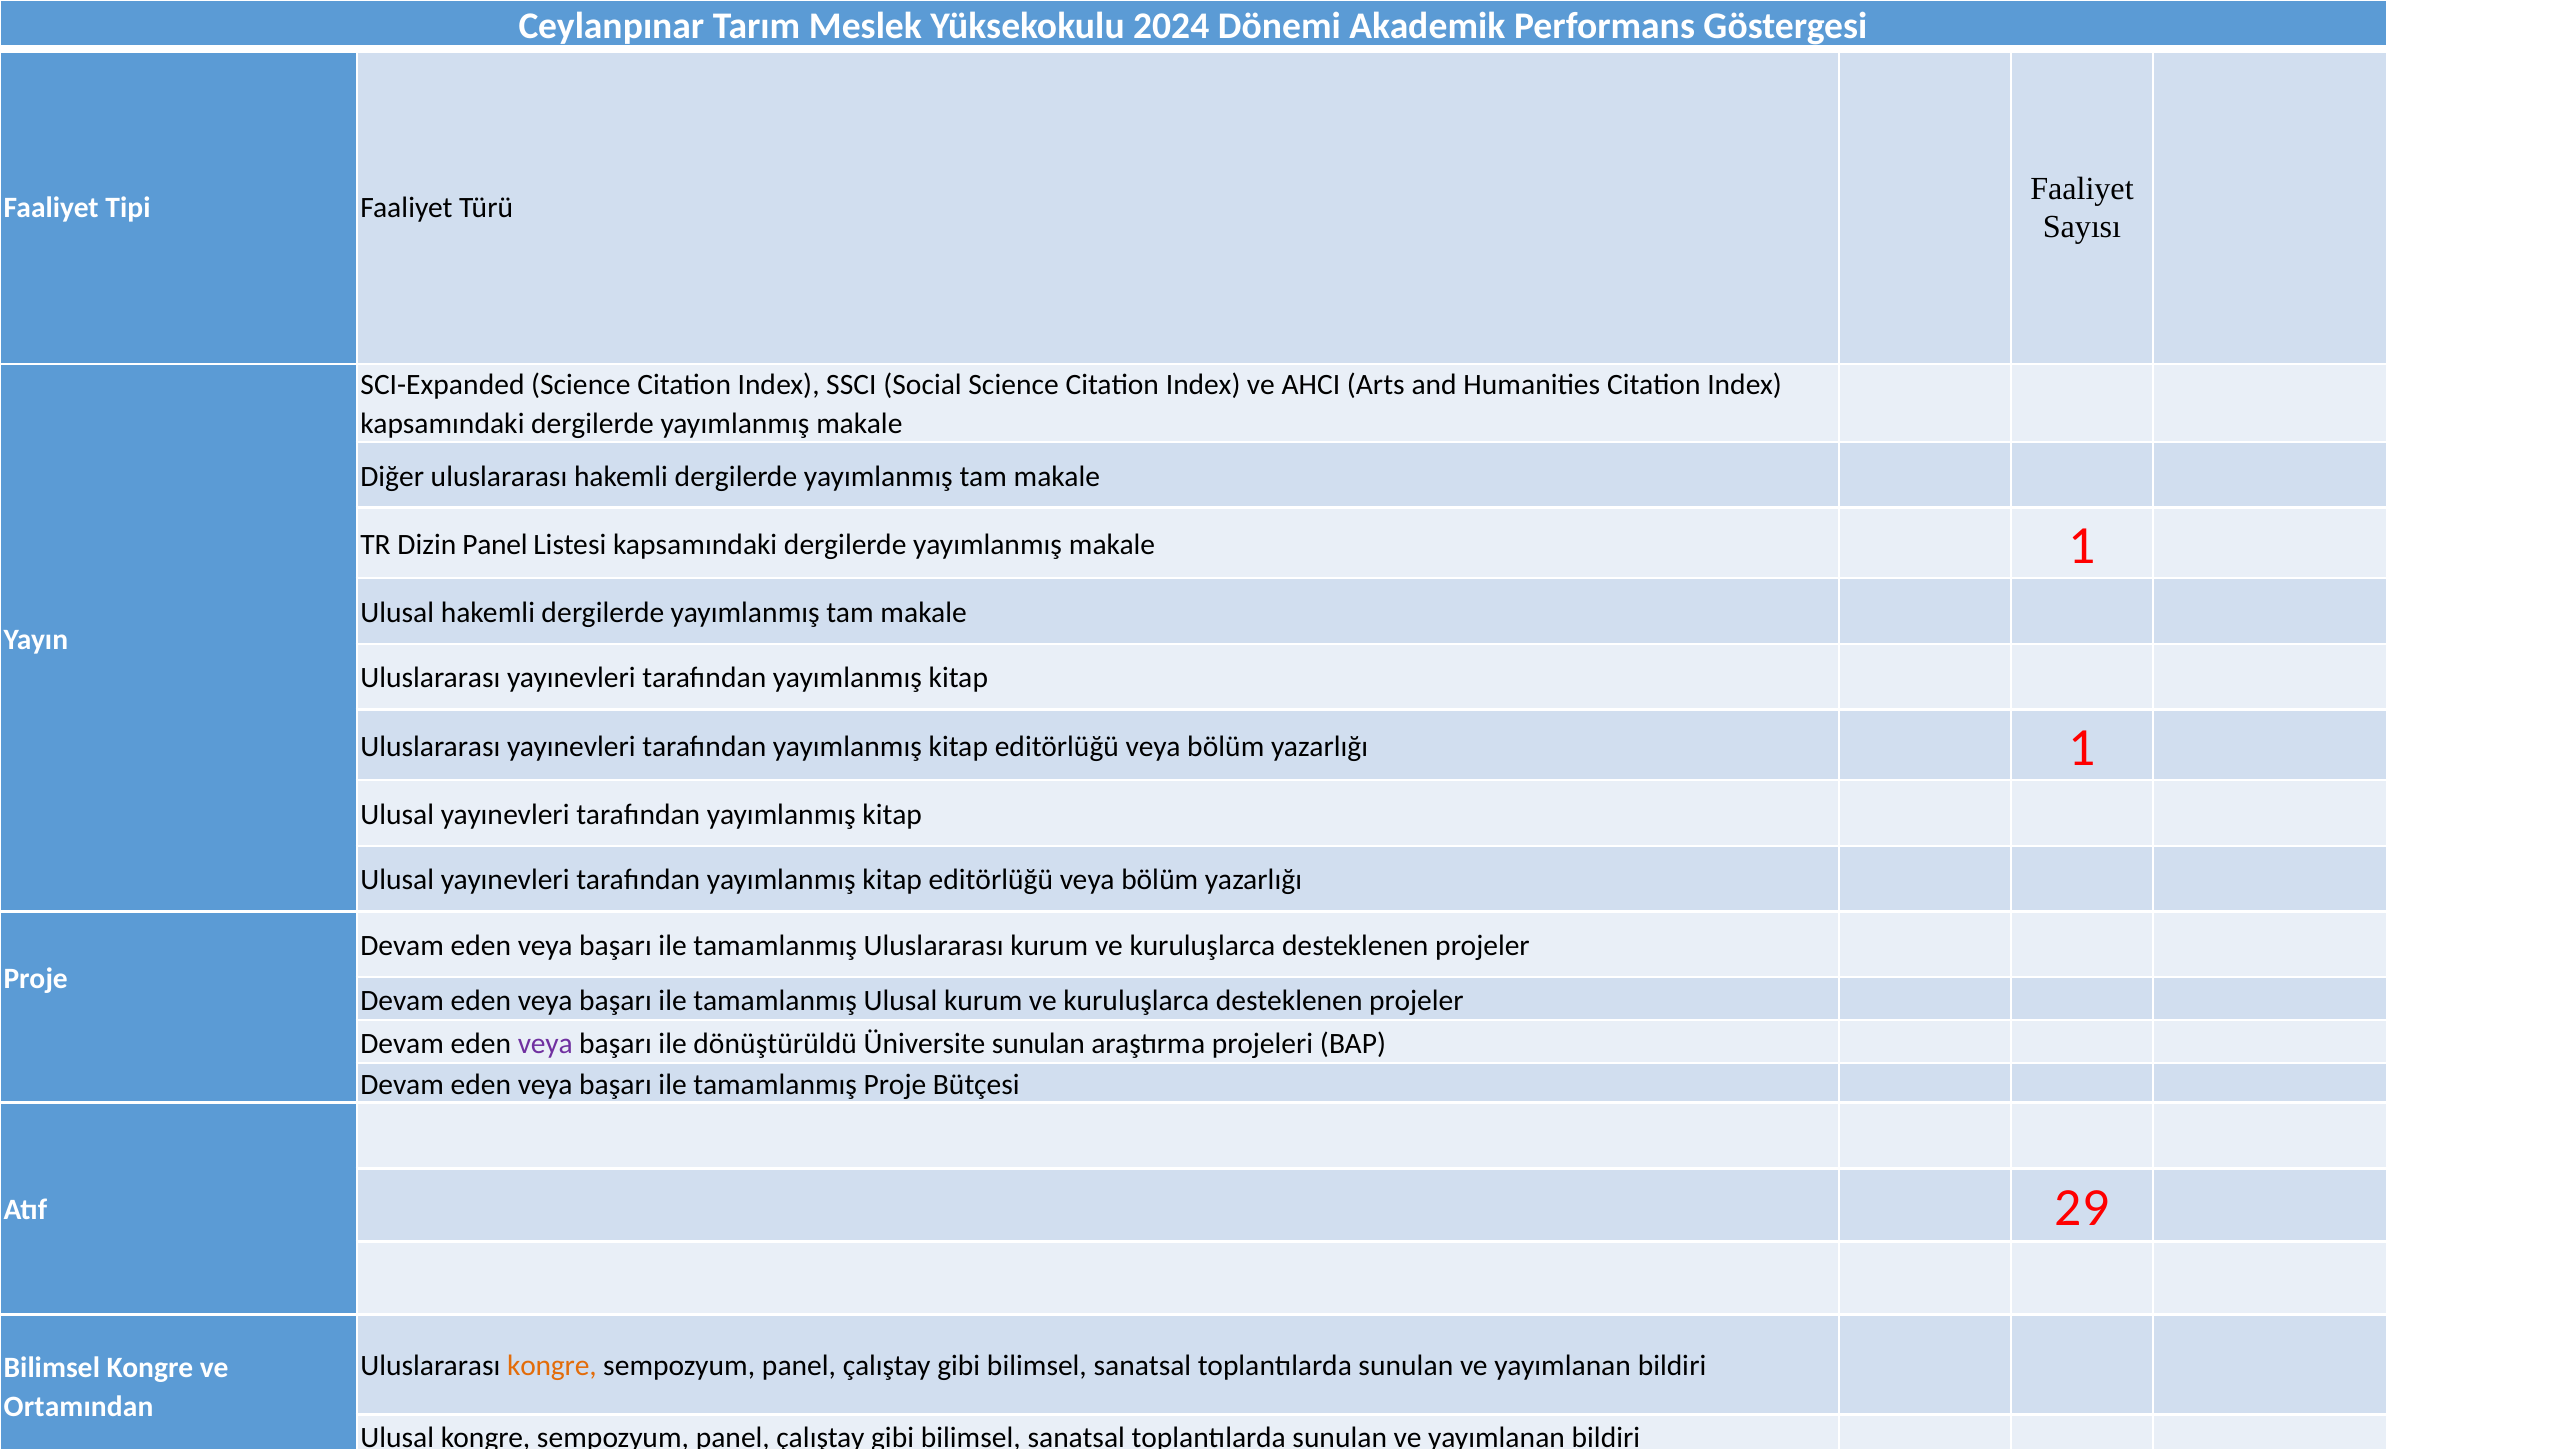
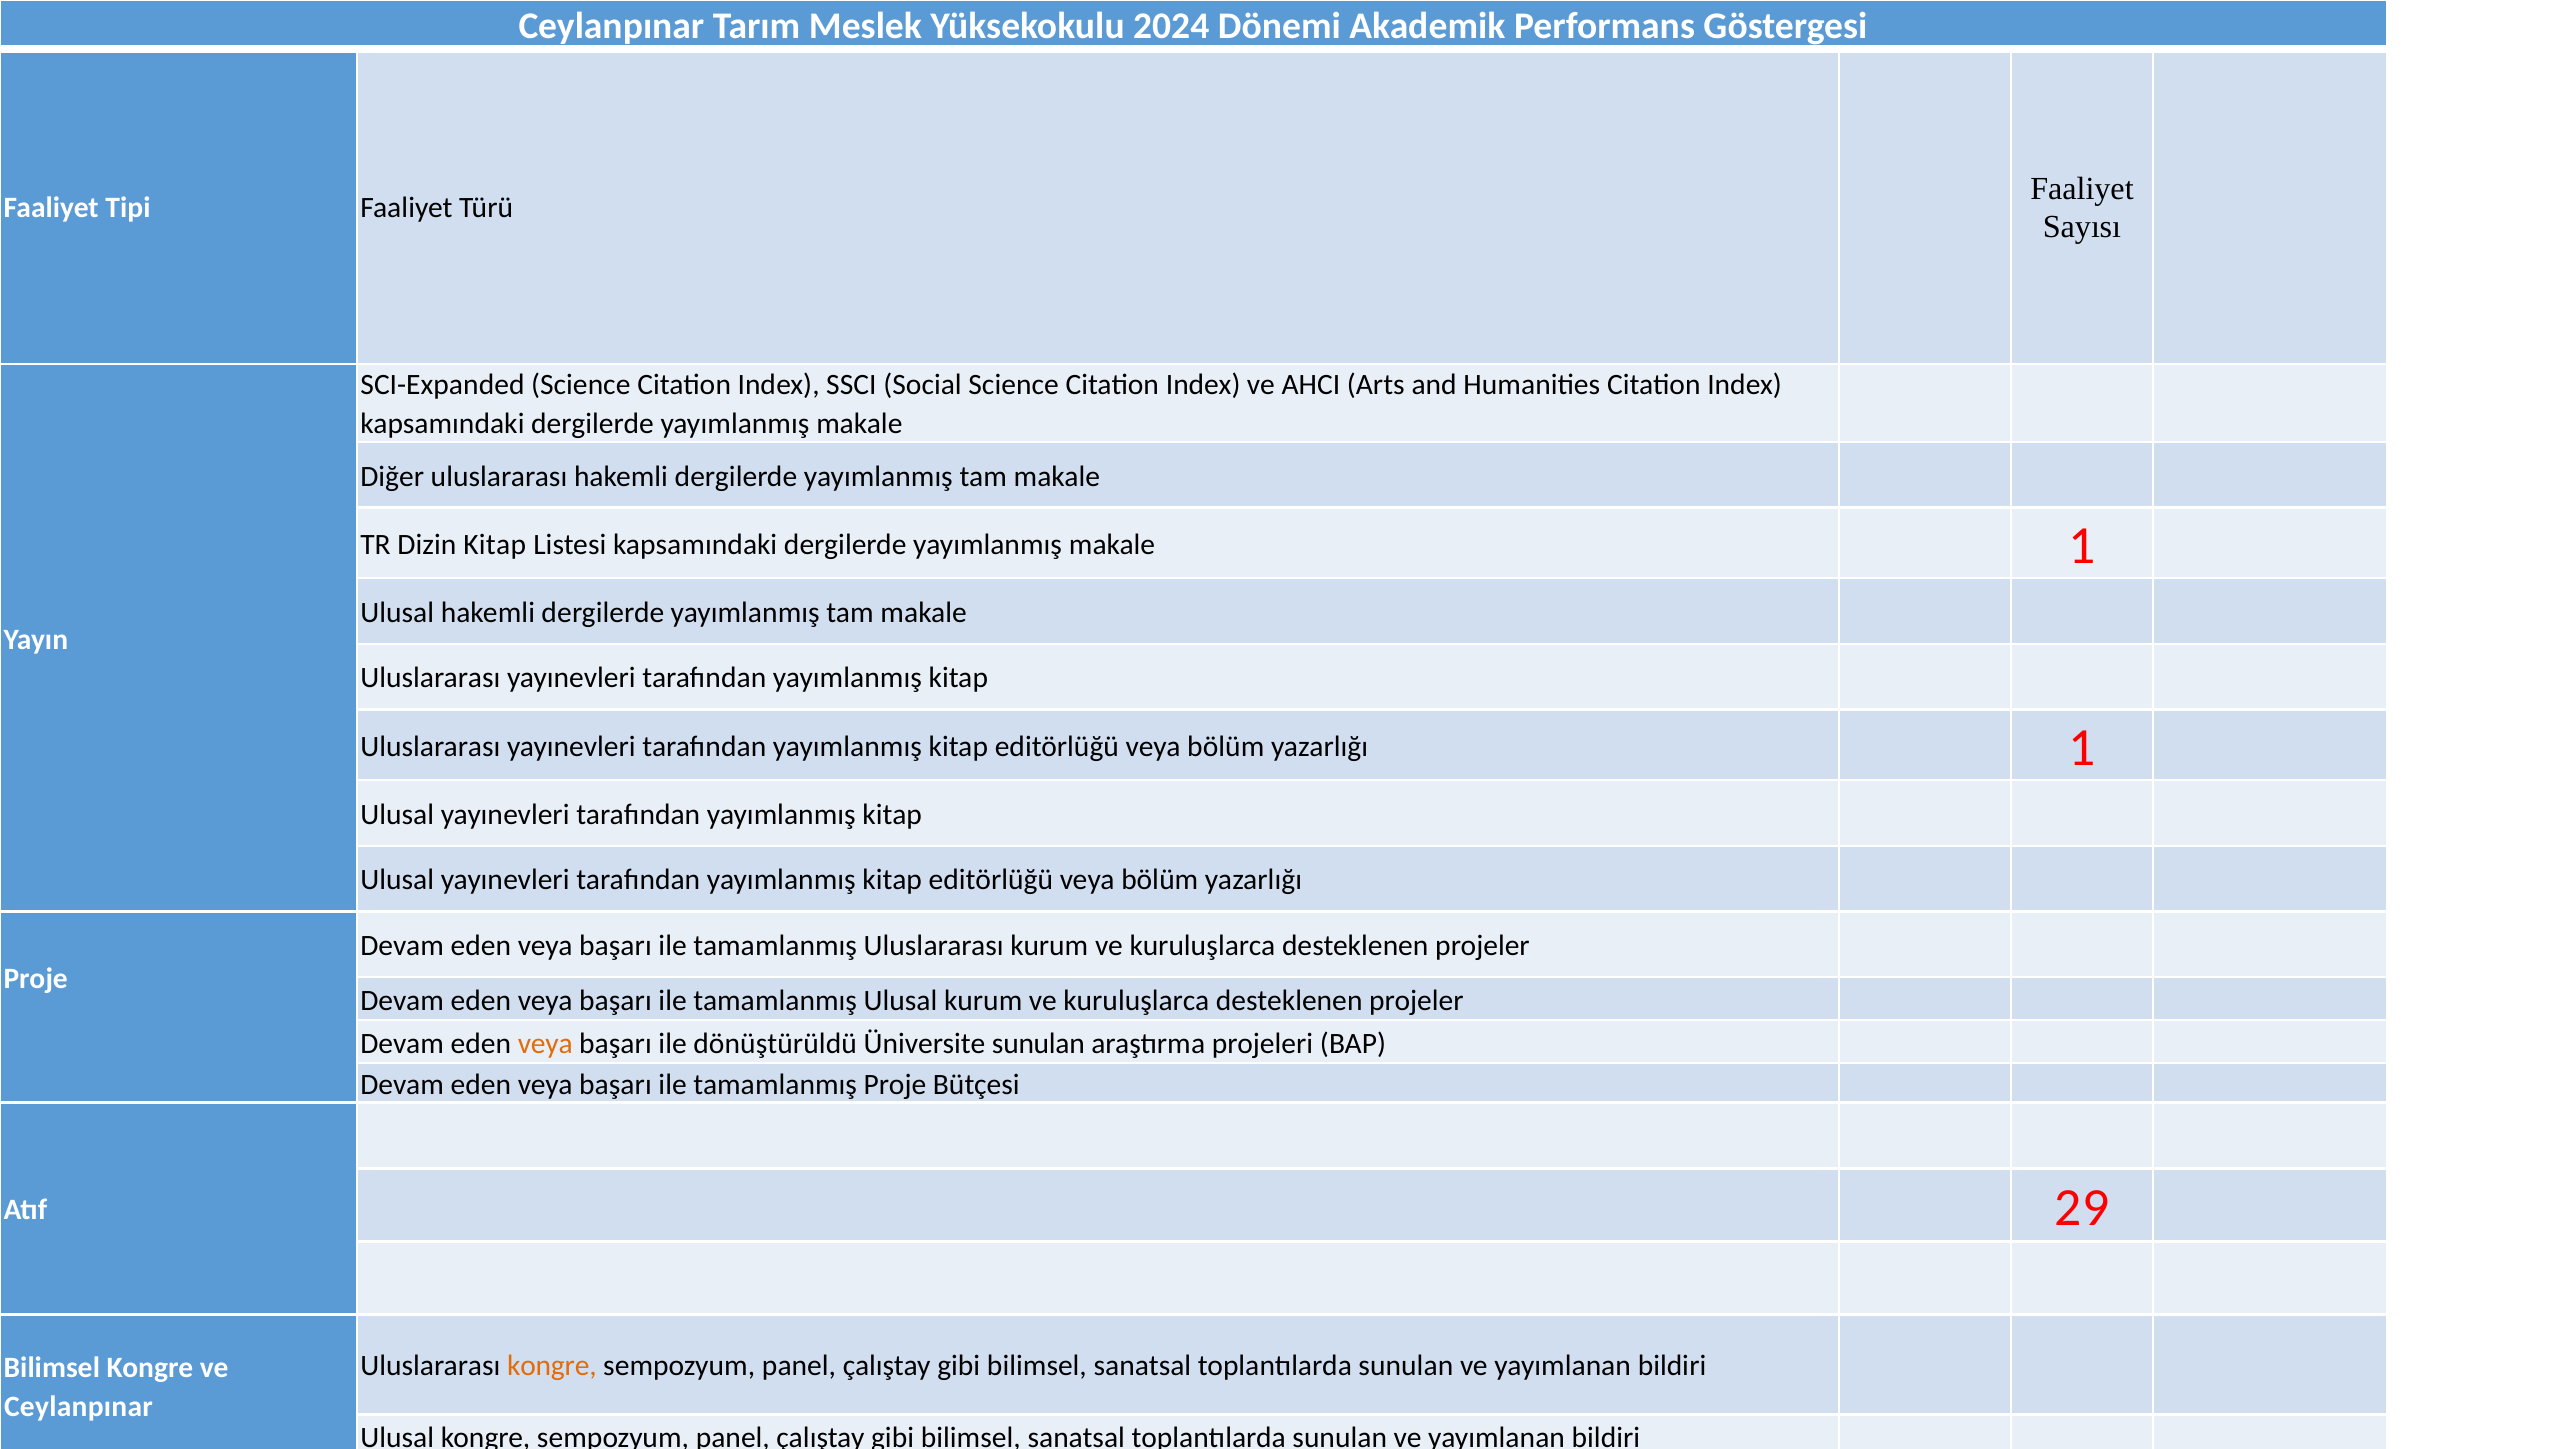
Dizin Panel: Panel -> Kitap (495, 544)
veya colour: purple -> orange (545, 1043)
Ortamından: Ortamından -> Ceylanpınar (78, 1407)
